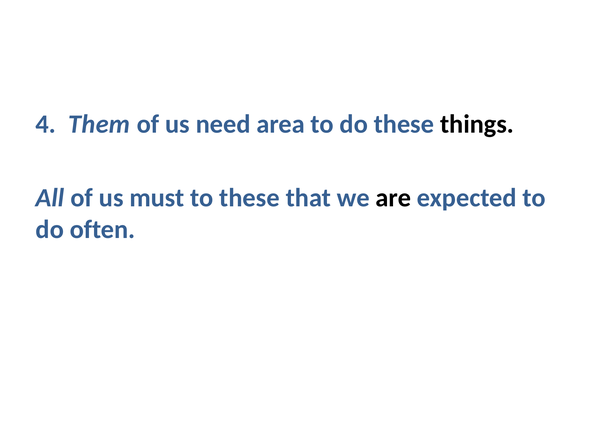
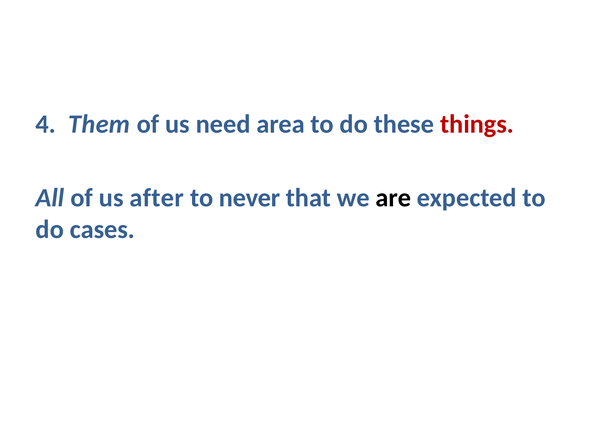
things colour: black -> red (477, 124)
must: must -> after (157, 198)
to these: these -> never (250, 198)
often: often -> cases (102, 230)
